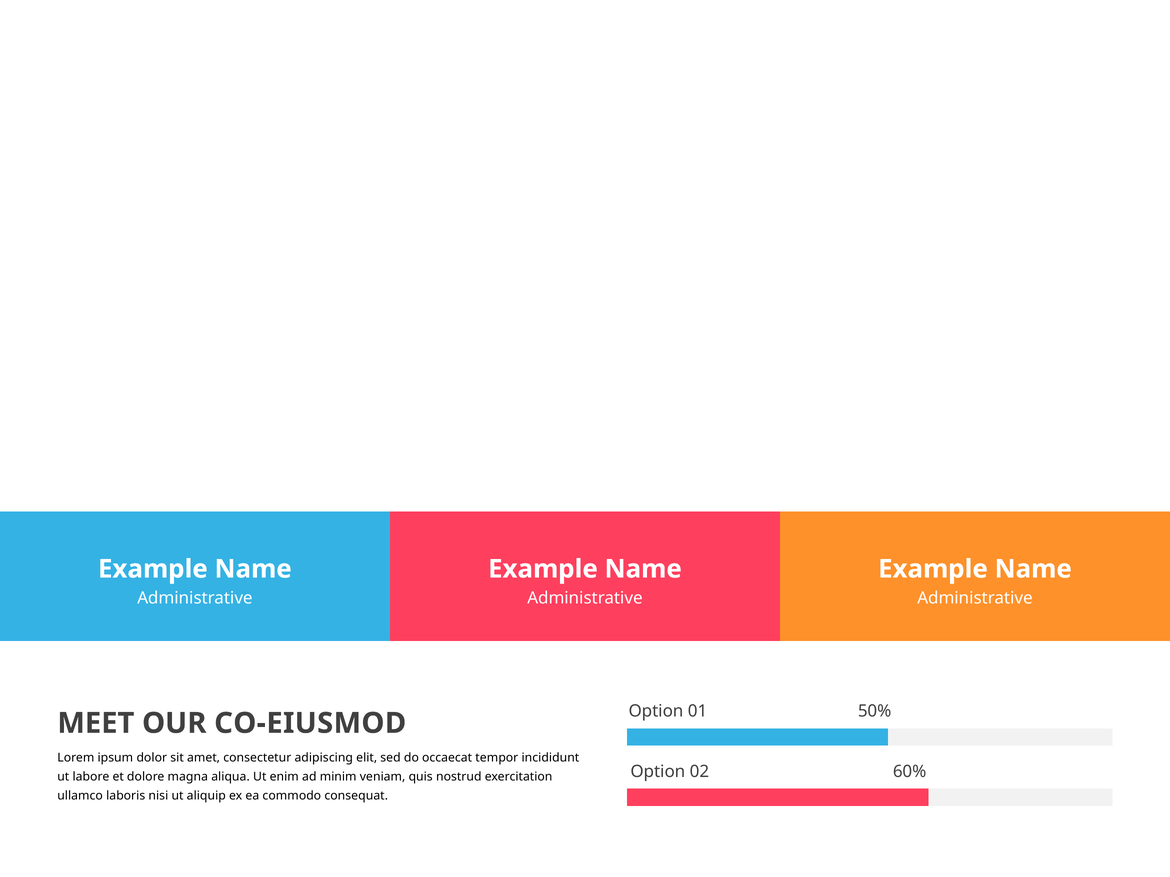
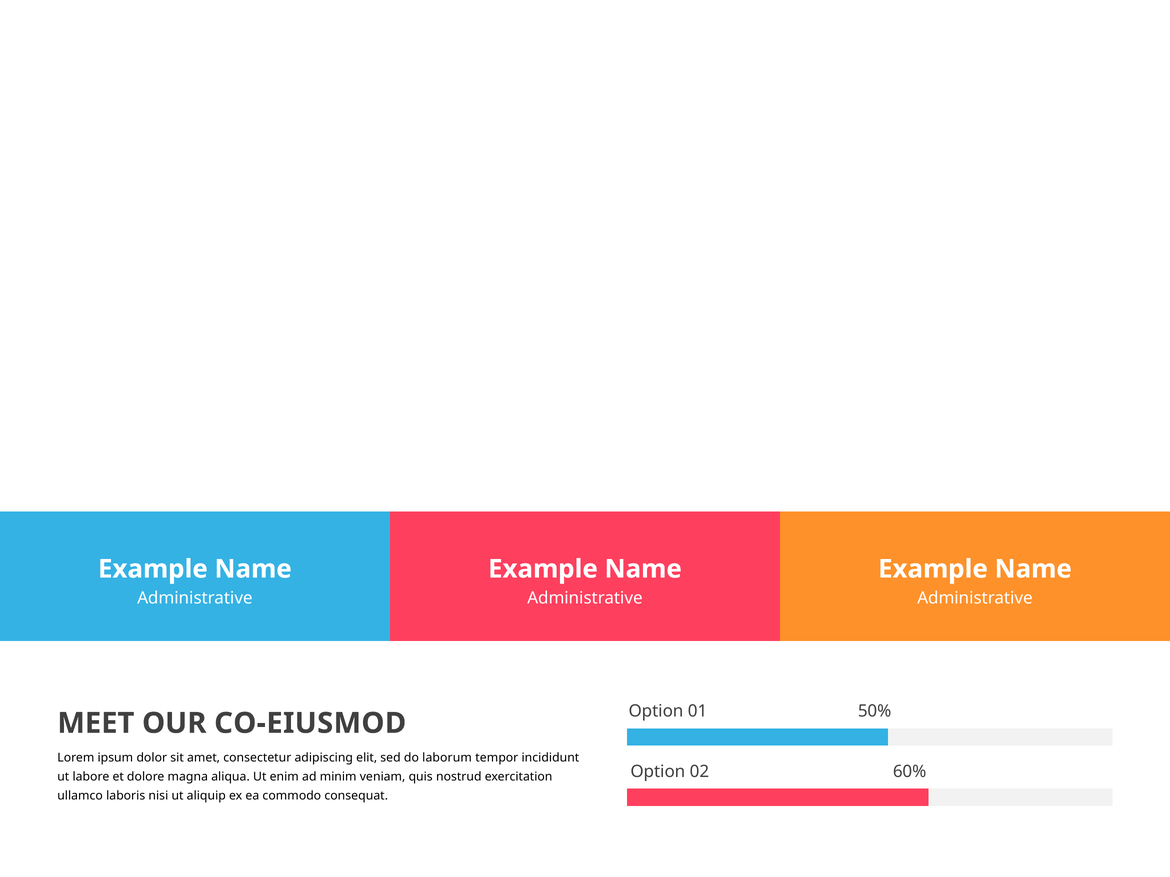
occaecat: occaecat -> laborum (447, 758)
